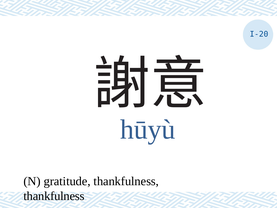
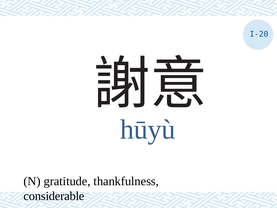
thankfulness: thankfulness -> considerable (54, 196)
